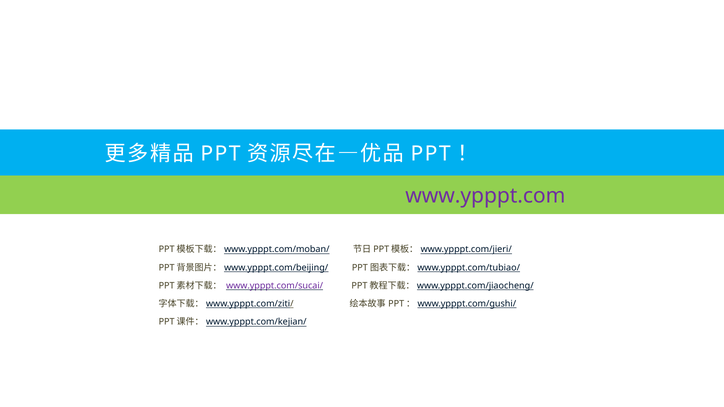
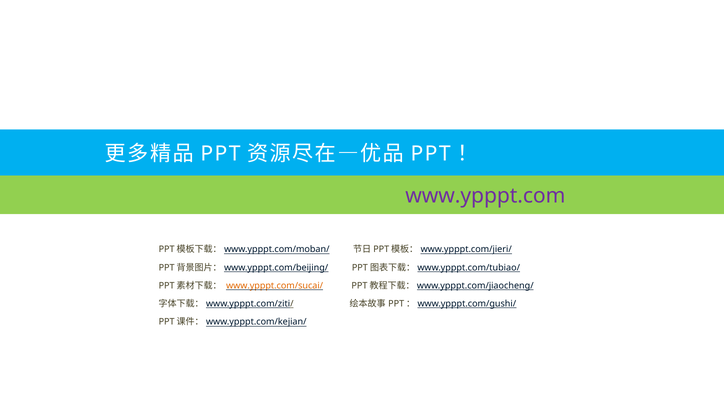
www.ypppt.com/sucai/ colour: purple -> orange (275, 286)
